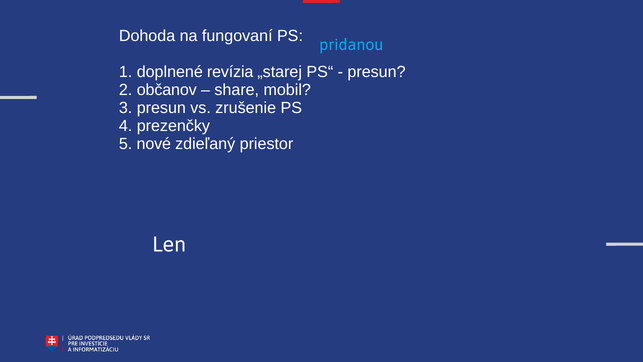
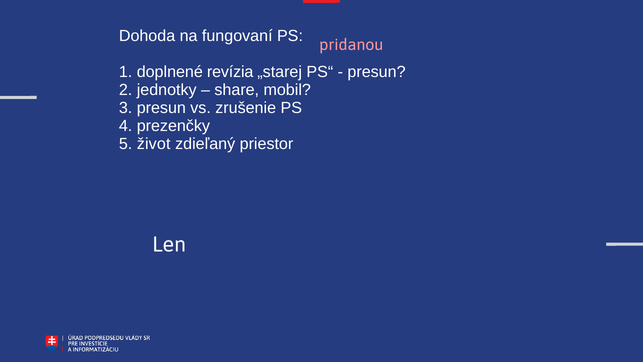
pridanou colour: light blue -> pink (351, 45)
2 občanov: občanov -> jednotky (167, 90)
5 nové: nové -> život (154, 144)
